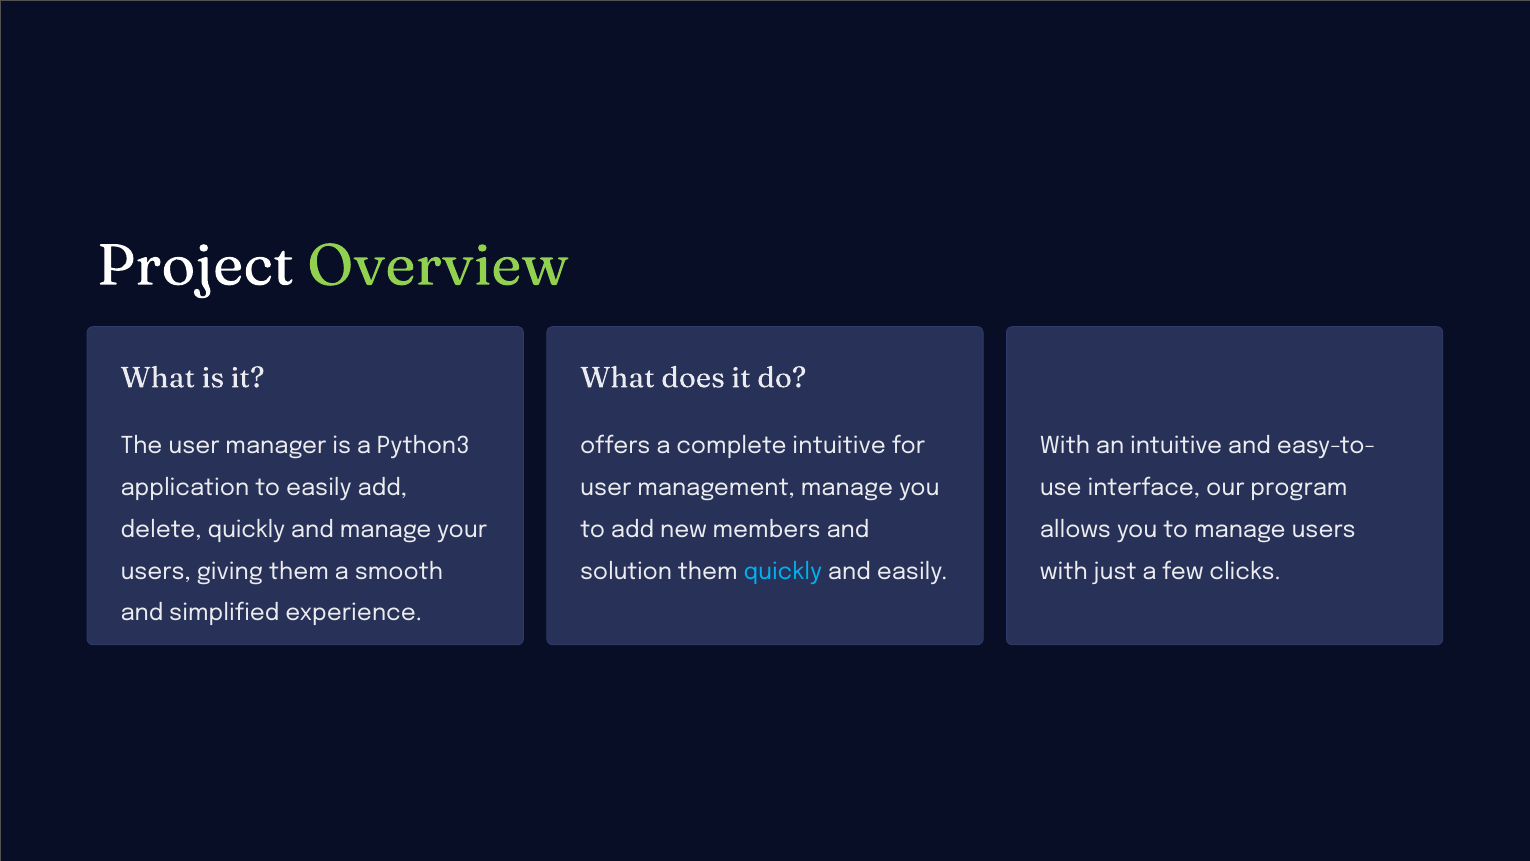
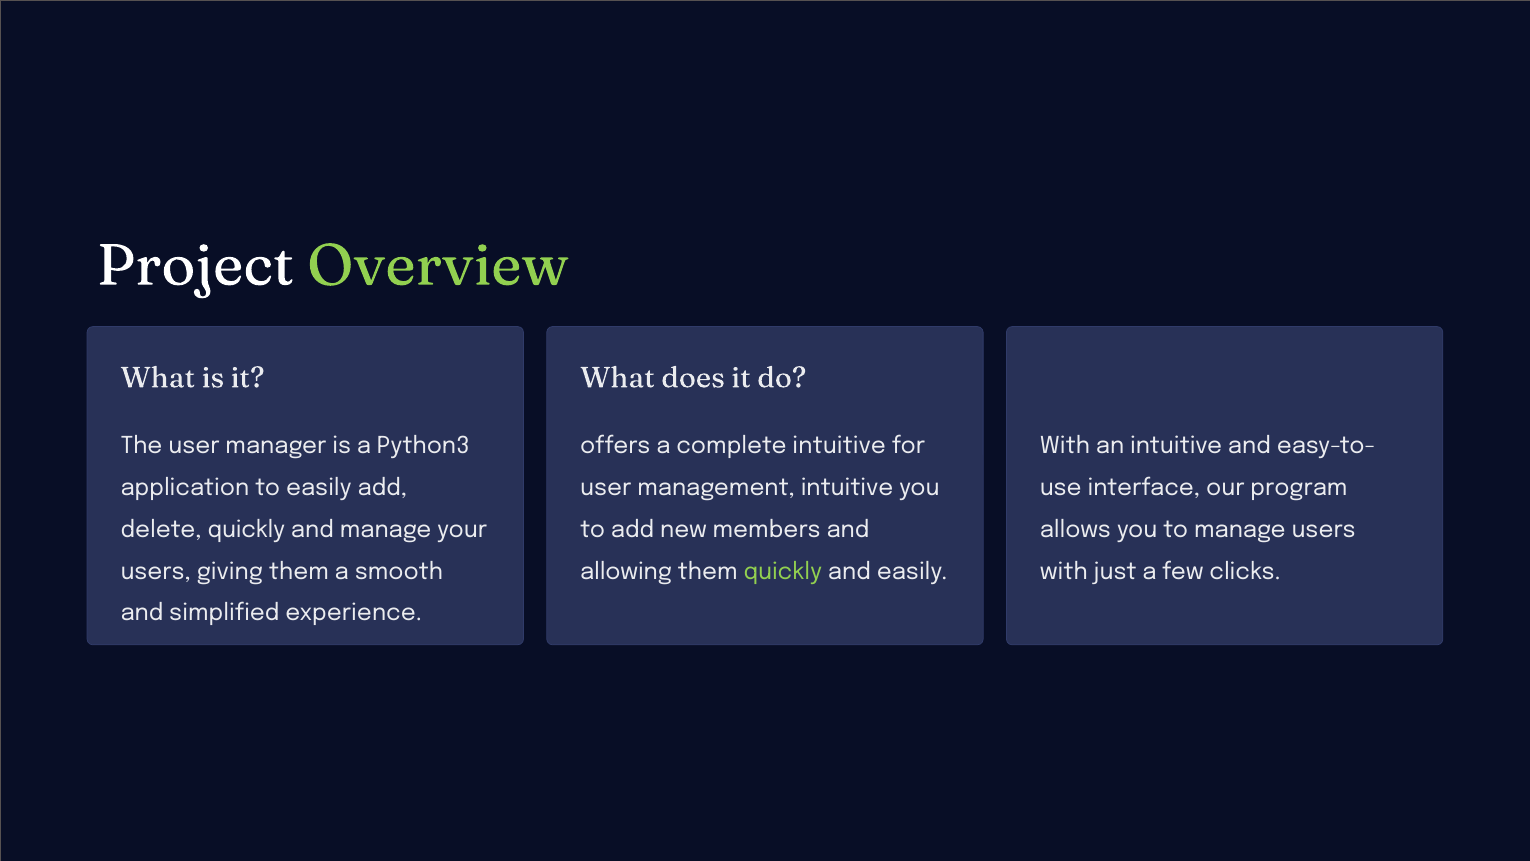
management manage: manage -> intuitive (847, 487)
solution: solution -> allowing (626, 571)
quickly colour: light blue -> light green (783, 571)
